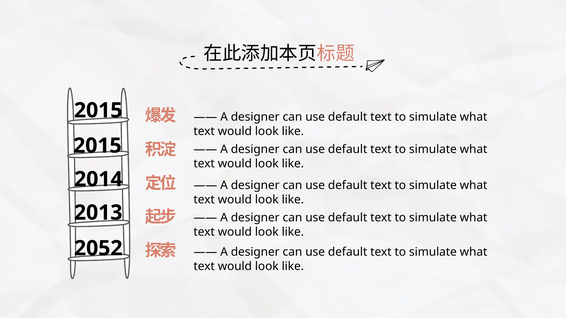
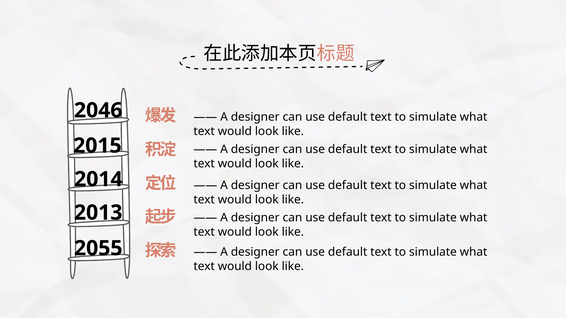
2015: 2015 -> 2046 (98, 111)
2052: 2052 -> 2055 (98, 249)
